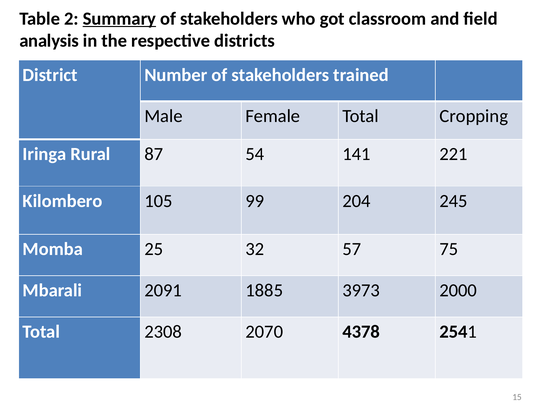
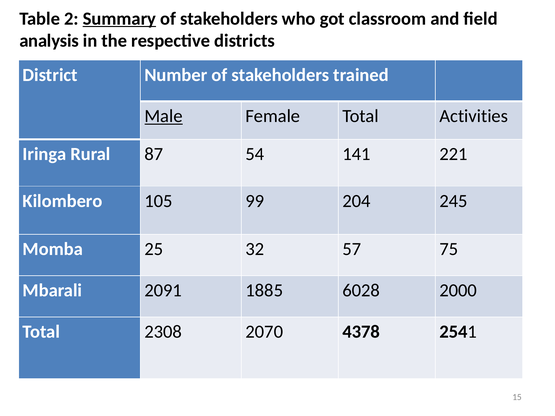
Male underline: none -> present (164, 116)
Cropping: Cropping -> Activities (474, 116)
3973: 3973 -> 6028 (361, 291)
